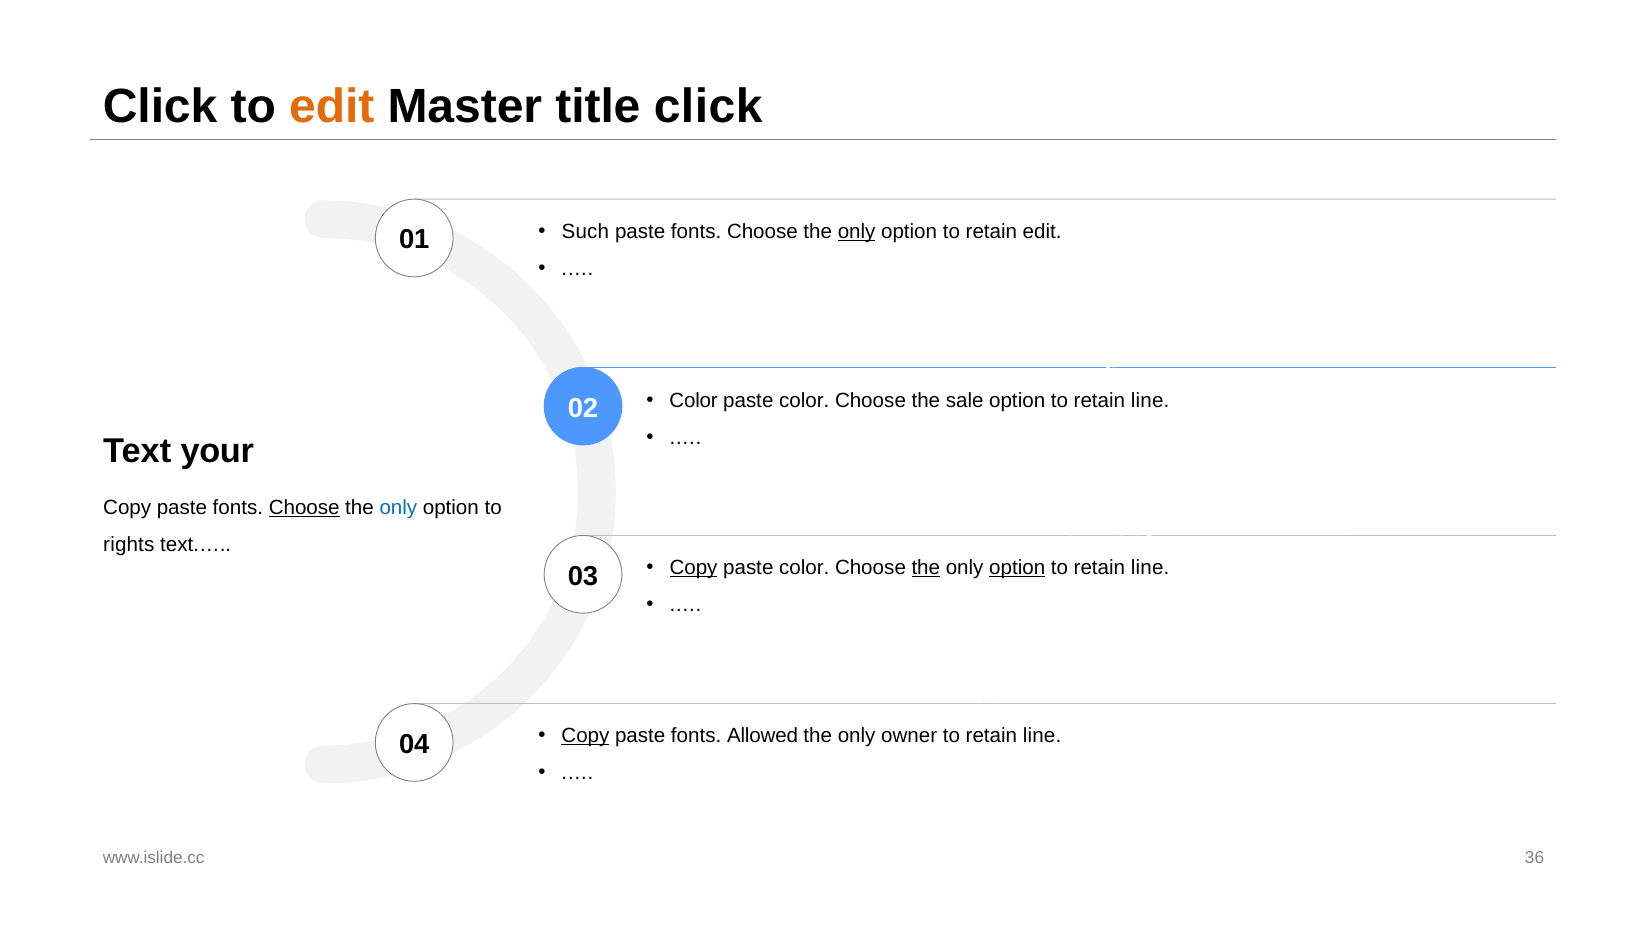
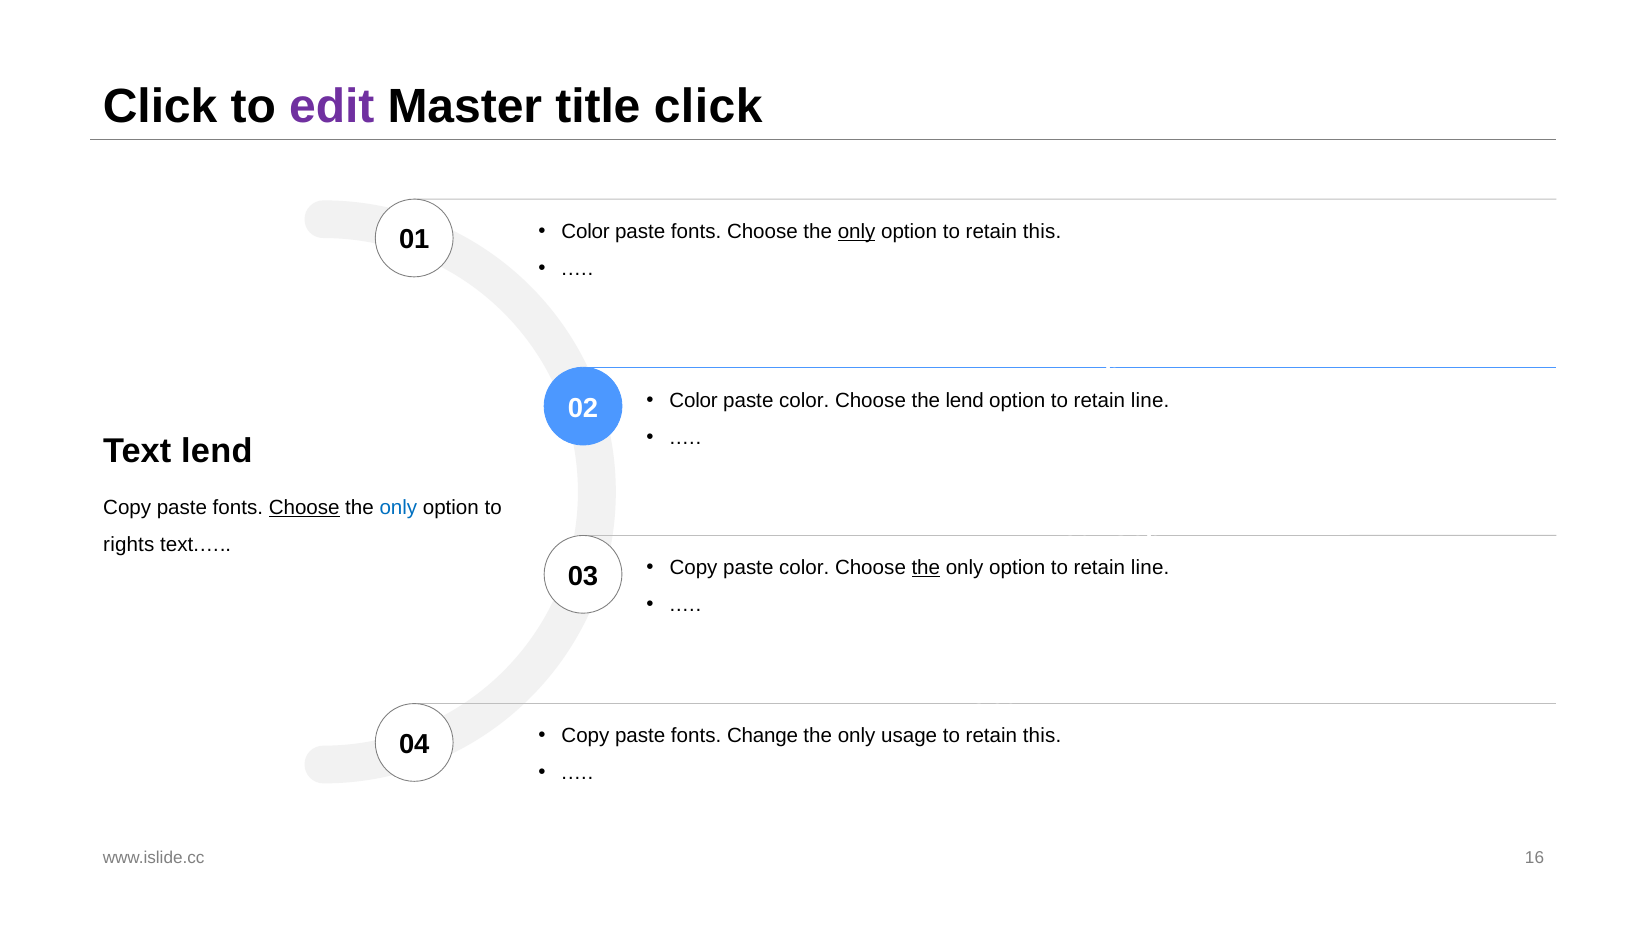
edit colour: orange -> purple (332, 107)
Such: Such -> Color (586, 232)
option to retain edit: edit -> this (1042, 232)
the sale: sale -> lend (965, 401)
Text your: your -> lend (217, 452)
Copy underline: present -> none (694, 568)
option underline: present -> none (1017, 568)
Copy underline: present -> none (585, 736)
Allowed: Allowed -> Change (763, 736)
owner: owner -> usage (909, 736)
line: line -> this (1042, 736)
36: 36 -> 16 (1535, 858)
